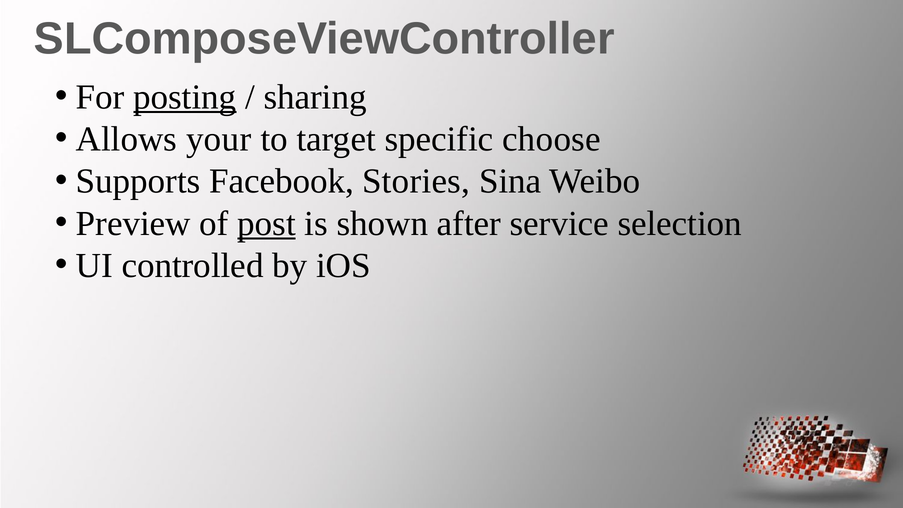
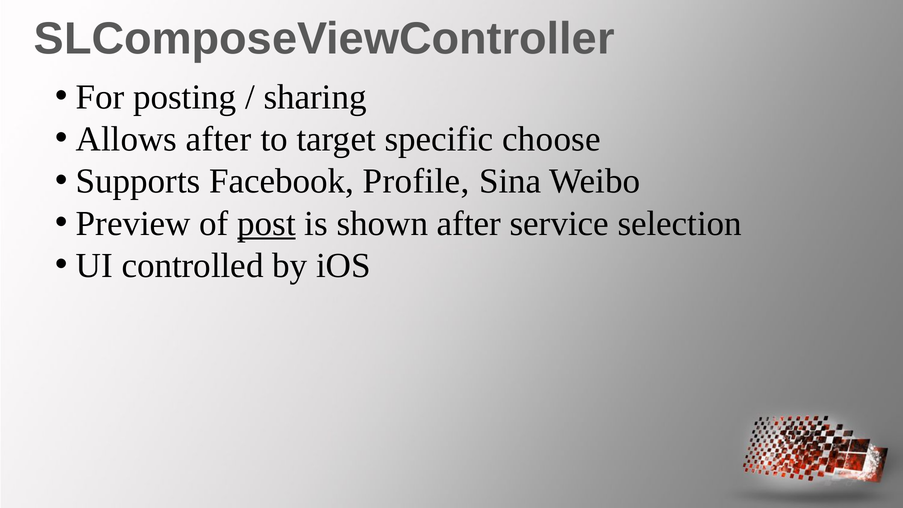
posting underline: present -> none (185, 97)
Allows your: your -> after (219, 139)
Stories: Stories -> Profile (416, 181)
